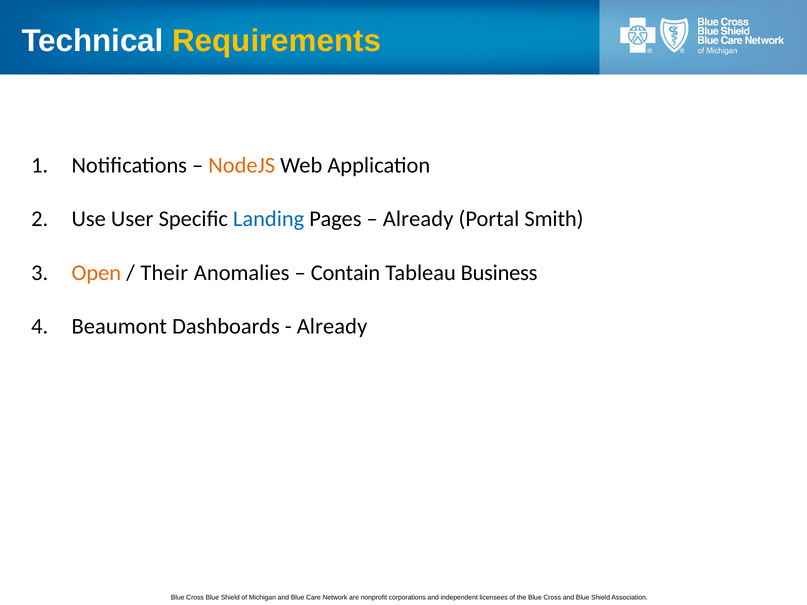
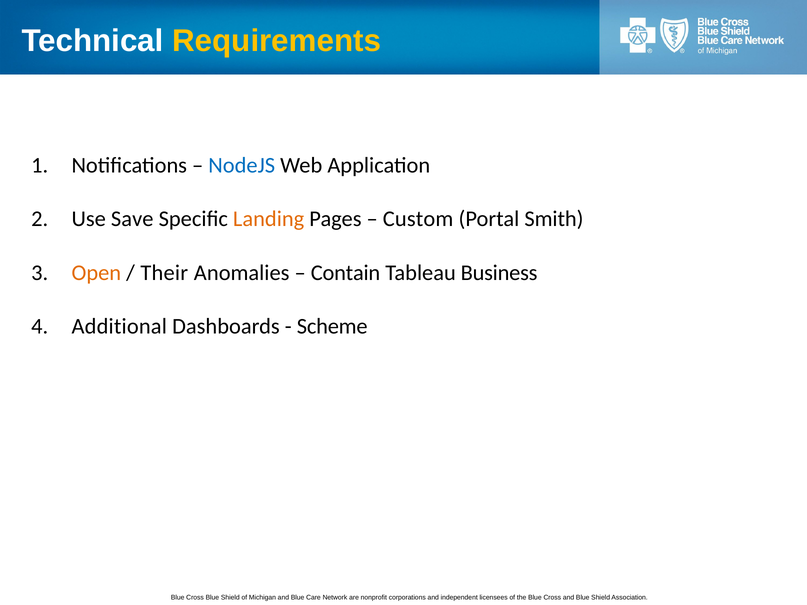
NodeJS colour: orange -> blue (242, 165)
User: User -> Save (132, 219)
Landing colour: blue -> orange (269, 219)
Already: Already -> Custom (418, 219)
Beaumont: Beaumont -> Additional (119, 327)
Already: Already -> Scheme (332, 327)
